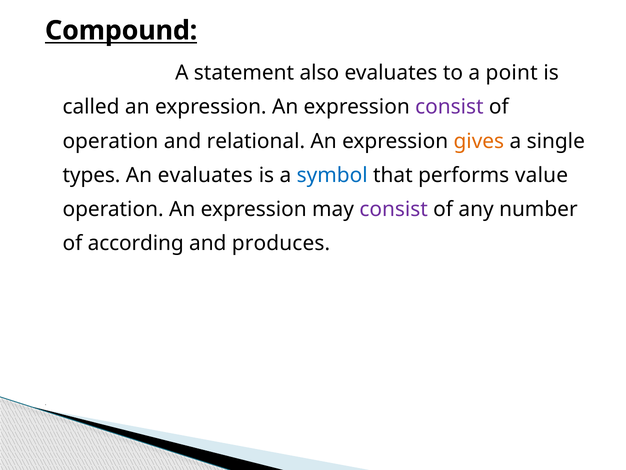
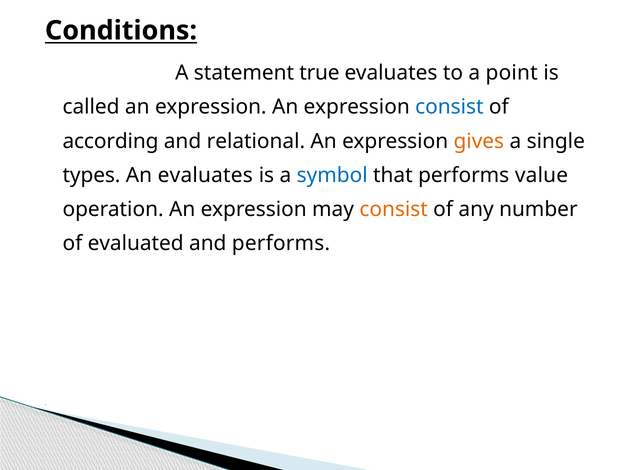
Compound: Compound -> Conditions (121, 30)
also: also -> true (319, 73)
consist colour: purple -> blue (449, 107)
operation: operation -> according (111, 141)
consist colour: purple -> orange (394, 209)
according: according -> evaluated (136, 243)
and produces: produces -> performs (281, 243)
